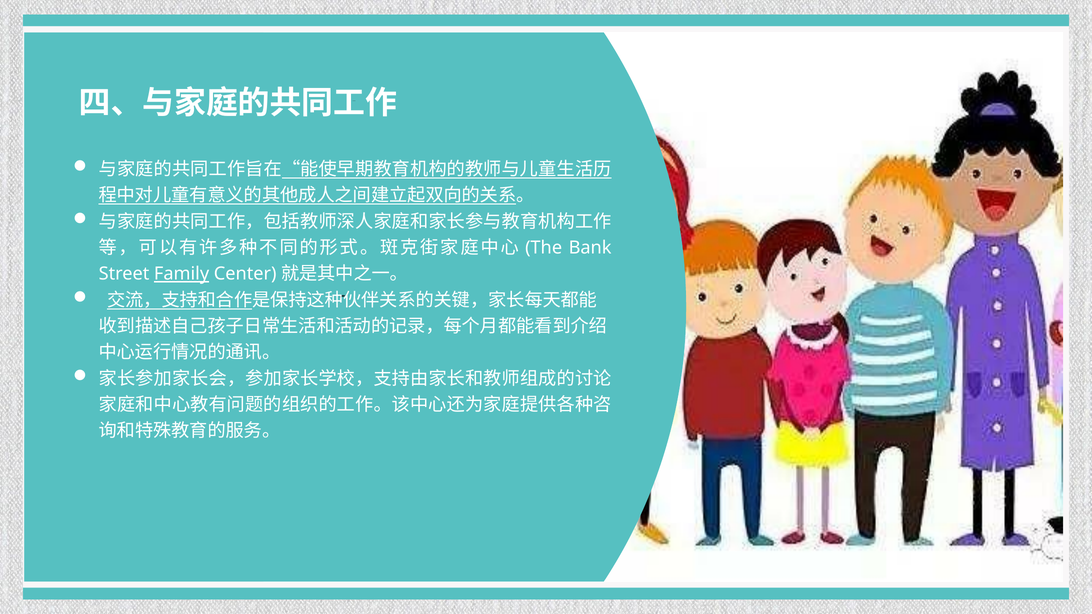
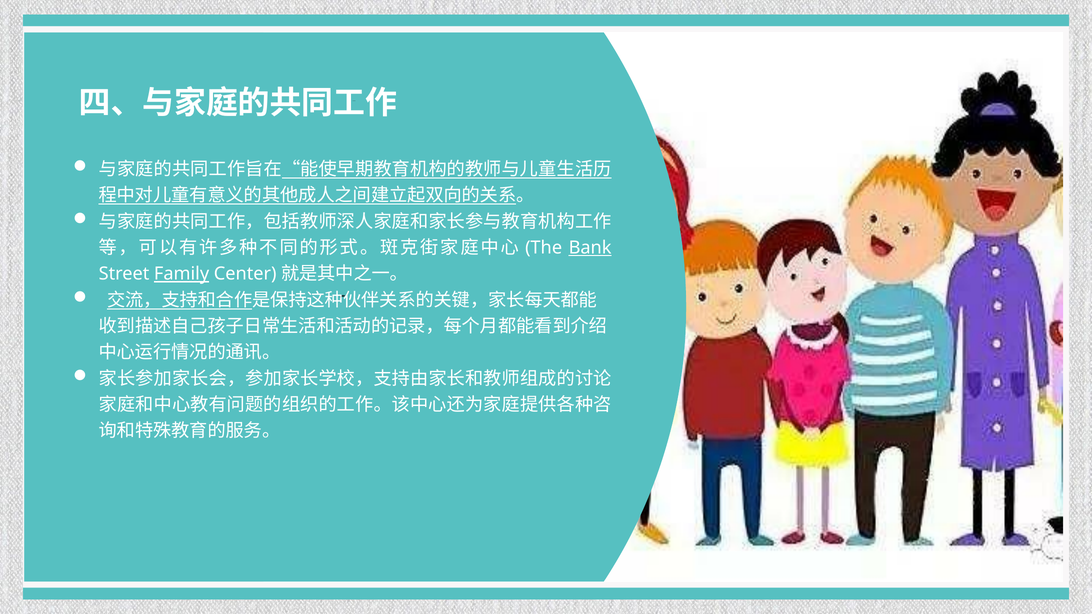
Bank underline: none -> present (590, 248)
